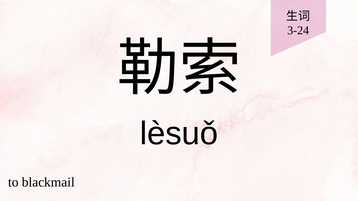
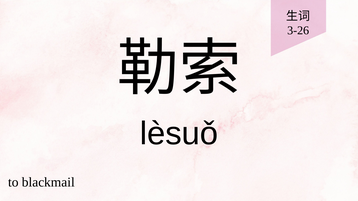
3-24: 3-24 -> 3-26 (298, 31)
